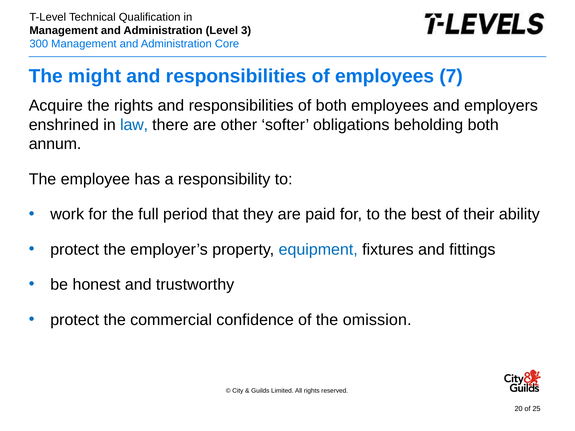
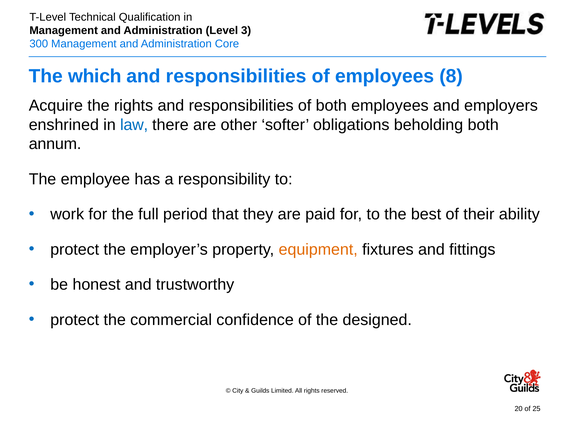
might: might -> which (95, 76)
7: 7 -> 8 (451, 76)
equipment colour: blue -> orange (318, 250)
omission: omission -> designed (377, 320)
